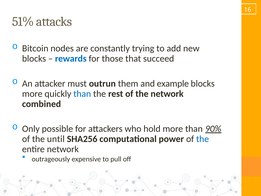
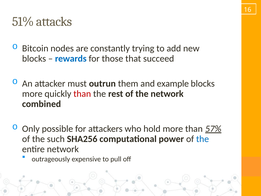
than colour: blue -> red (82, 94)
90%: 90% -> 57% (213, 129)
until: until -> such (56, 139)
